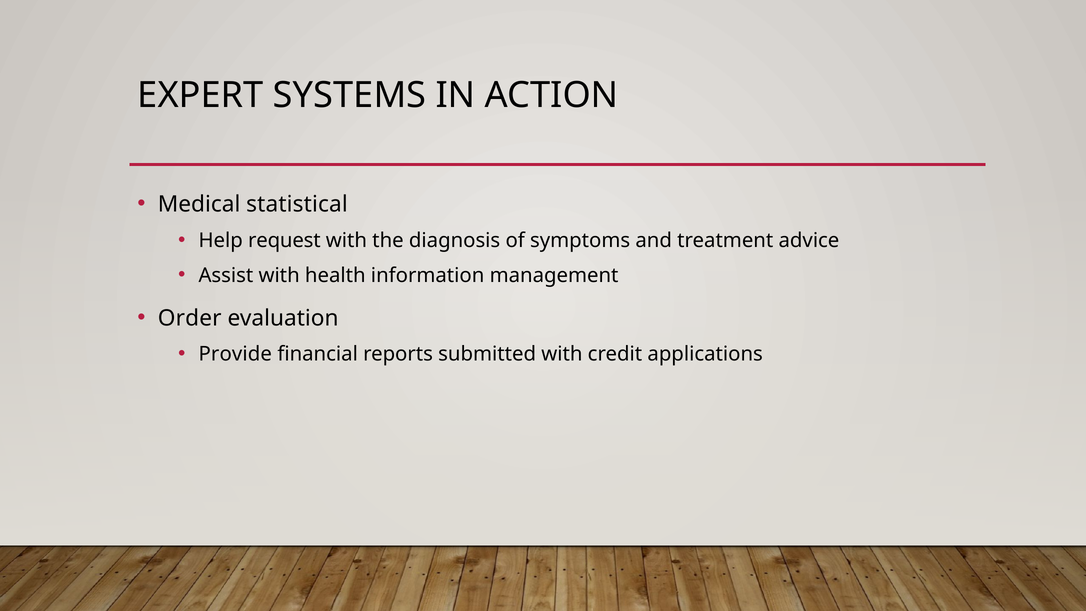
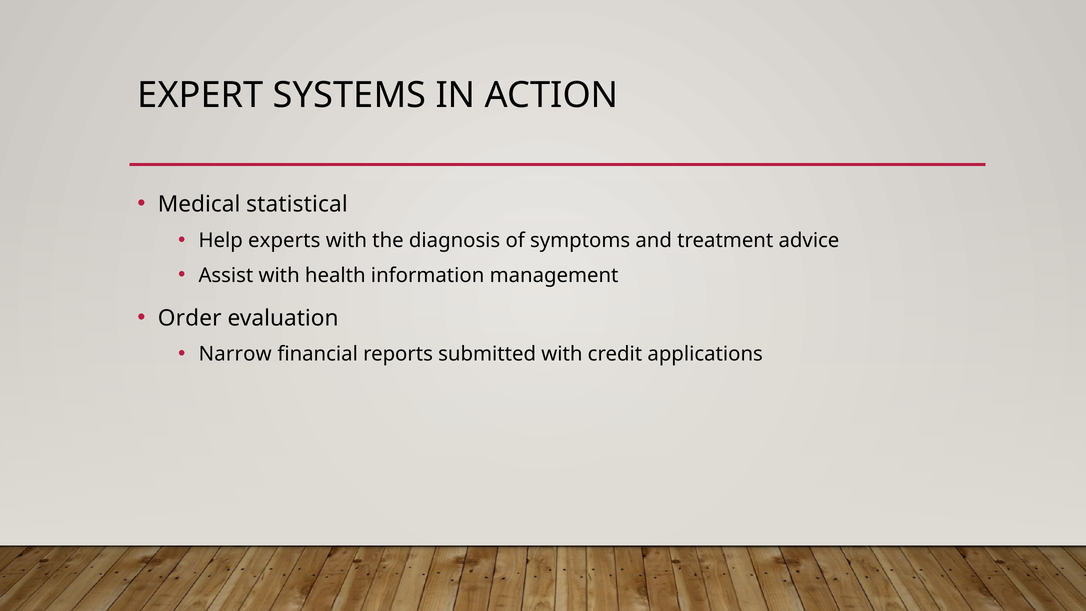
request: request -> experts (284, 240)
Provide: Provide -> Narrow (235, 354)
